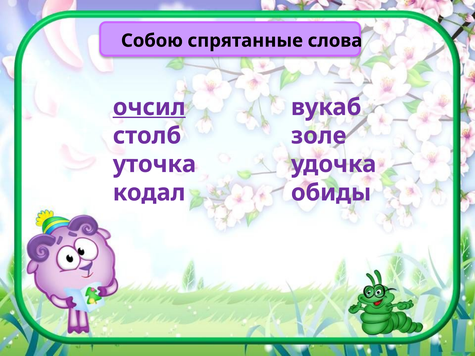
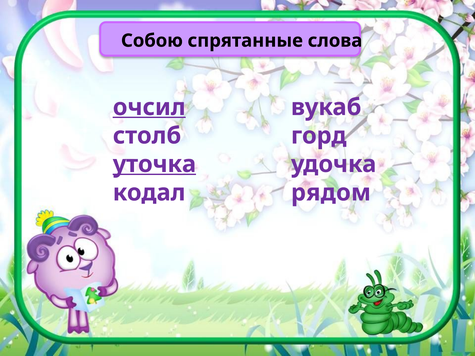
золе: золе -> горд (319, 136)
уточка underline: none -> present (154, 164)
обиды: обиды -> рядом (331, 193)
